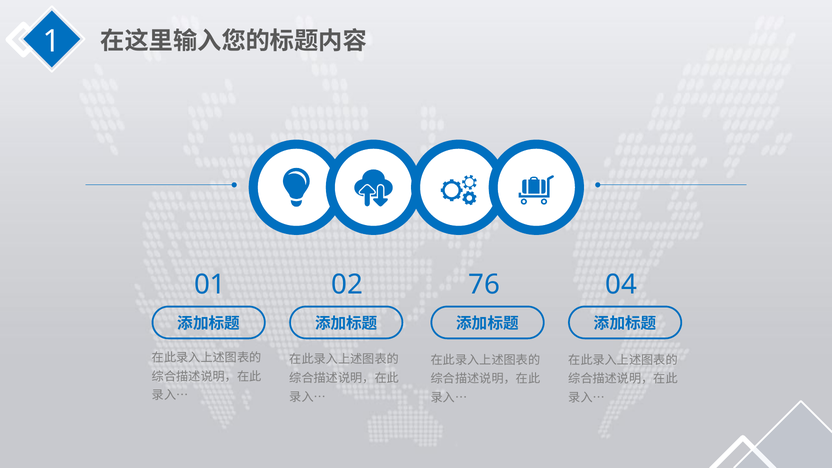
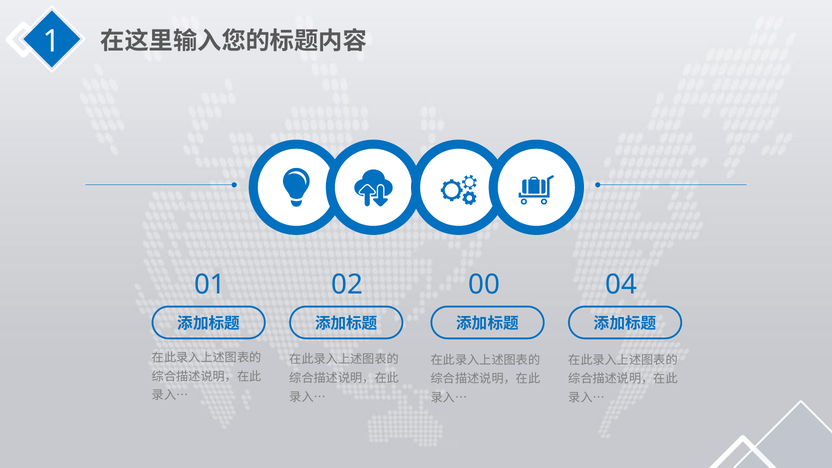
76: 76 -> 00 (484, 284)
